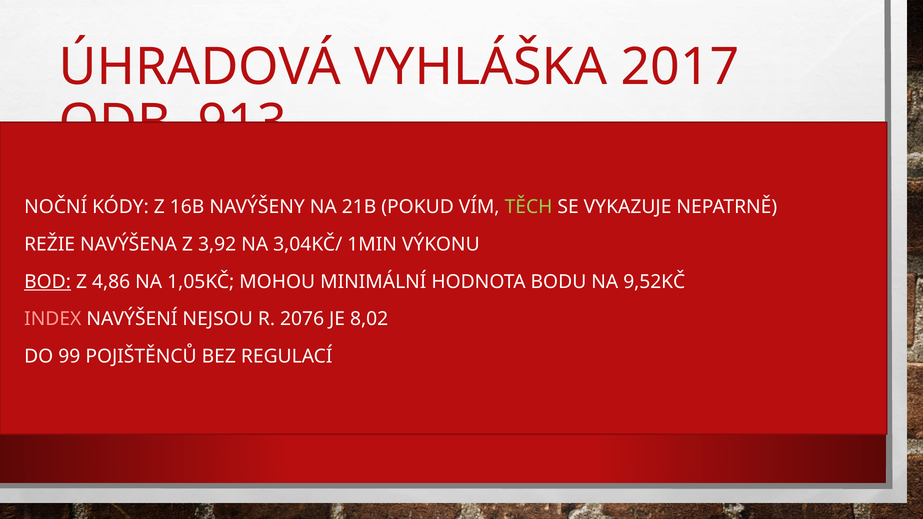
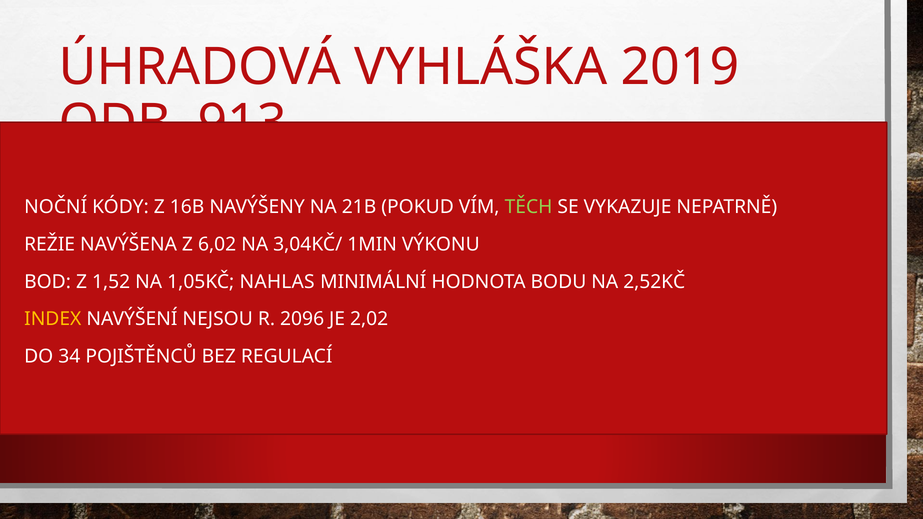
2017: 2017 -> 2019 (680, 67)
3,92: 3,92 -> 6,02 (217, 245)
BOD underline: present -> none (48, 282)
4,86: 4,86 -> 1,52 (111, 282)
MOHOU: MOHOU -> NAHLAS (277, 282)
9,52KČ: 9,52KČ -> 2,52KČ (654, 282)
INDEX colour: pink -> yellow (53, 319)
2076: 2076 -> 2096 (302, 319)
8,02: 8,02 -> 2,02 (369, 319)
99: 99 -> 34 (69, 356)
